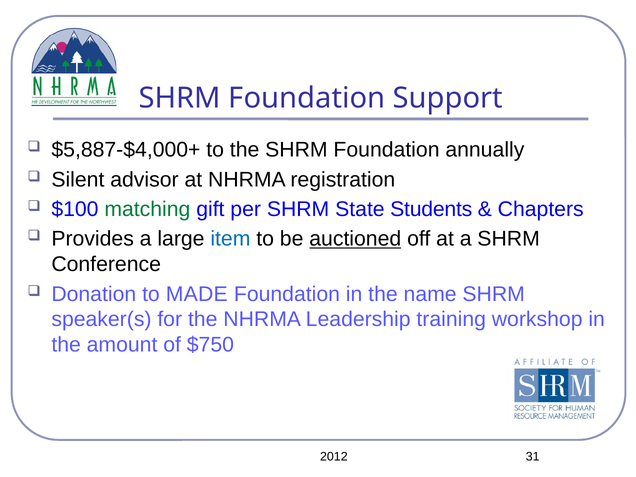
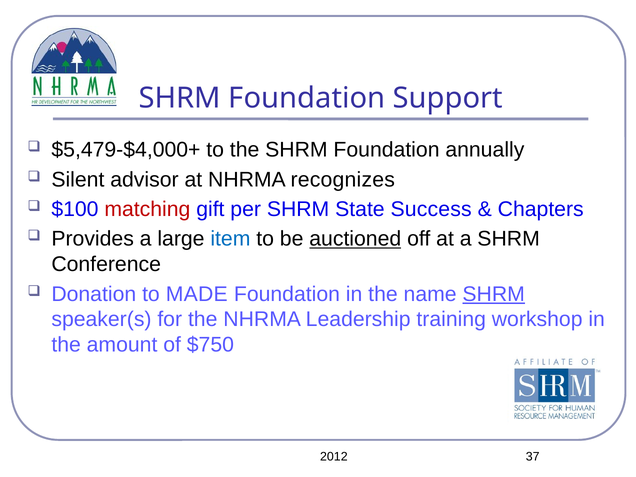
$5,887-$4,000+: $5,887-$4,000+ -> $5,479-$4,000+ (126, 150)
registration: registration -> recognizes (343, 180)
matching colour: green -> red (147, 209)
Students: Students -> Success (431, 209)
SHRM underline: none -> present (494, 294)
31: 31 -> 37 (533, 457)
